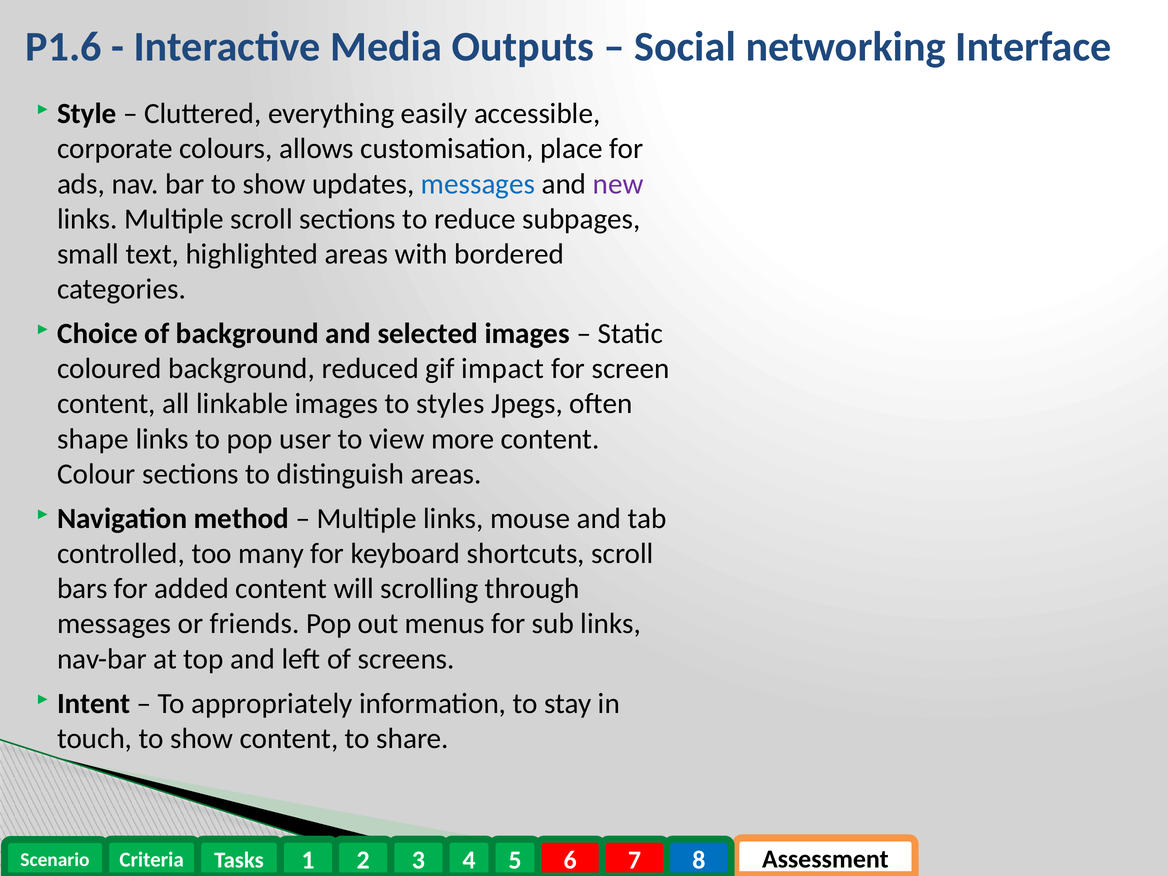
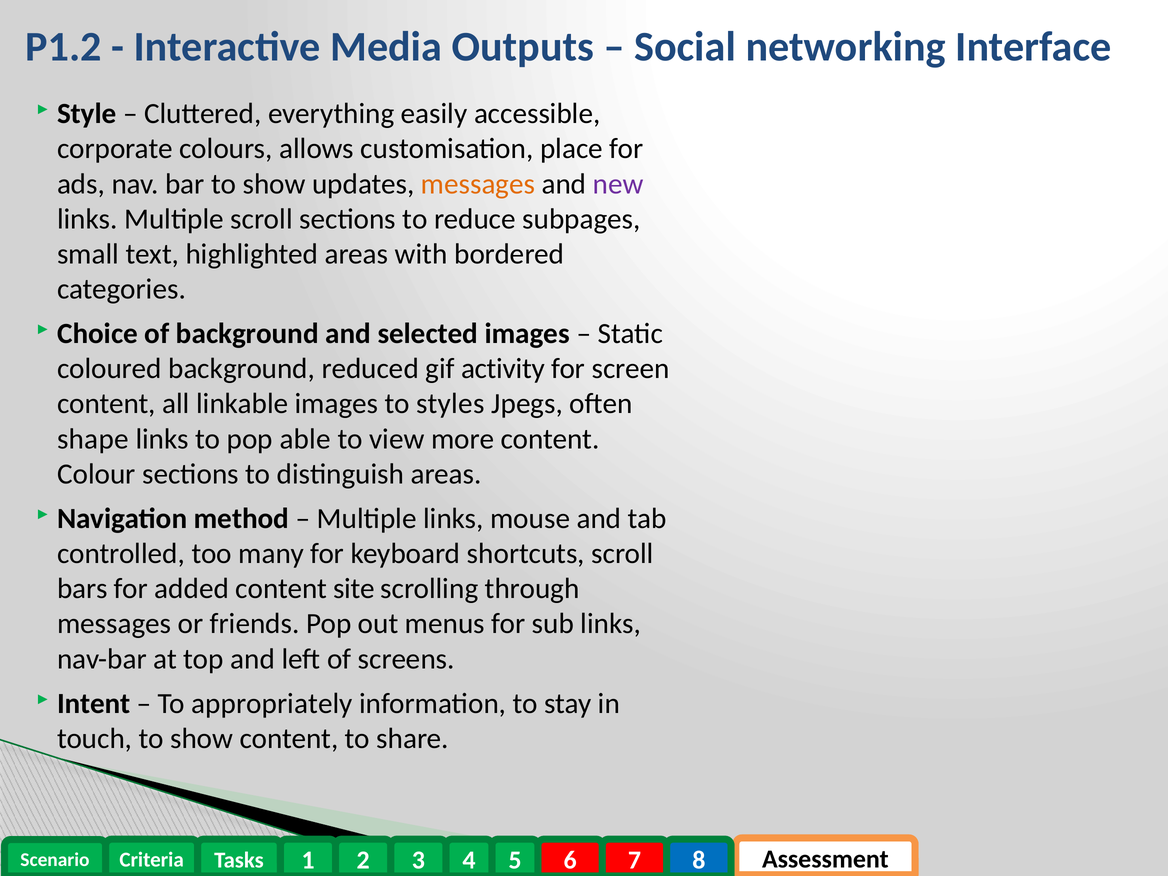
P1.6: P1.6 -> P1.2 (63, 47)
messages colour: blue -> orange (478, 184)
impact: impact -> activity (503, 369)
user: user -> able (305, 439)
will: will -> site (354, 589)
